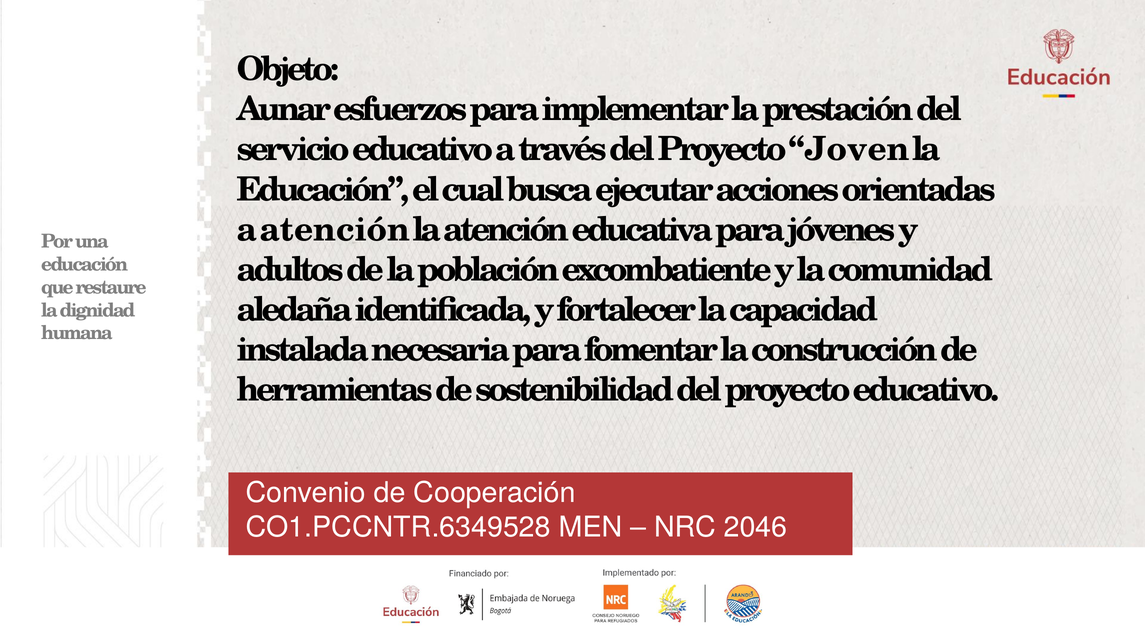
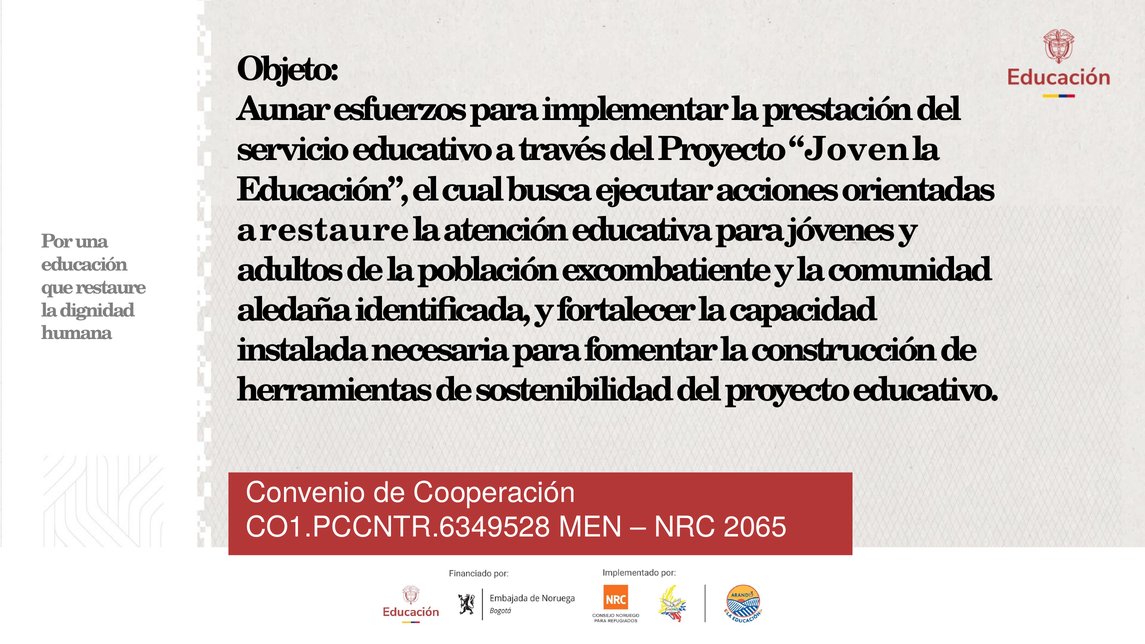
a atención: atención -> restaure (335, 230)
2046: 2046 -> 2065 (755, 527)
